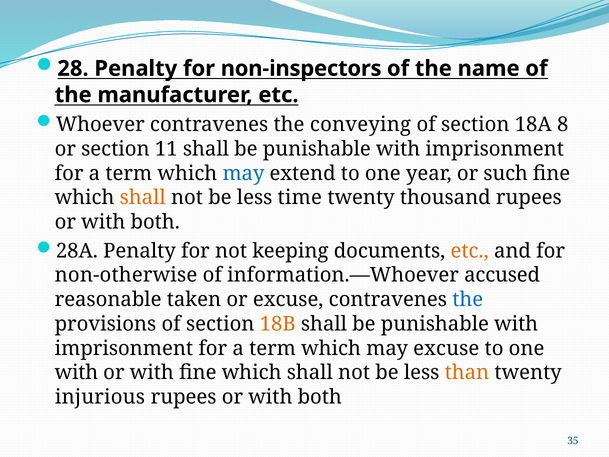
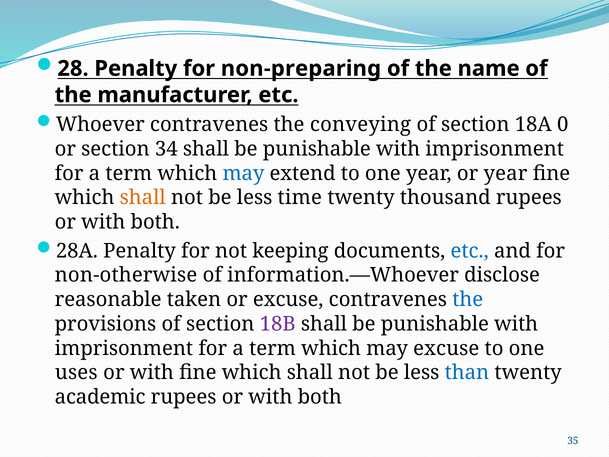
non-inspectors: non-inspectors -> non-preparing (301, 68)
8: 8 -> 0 (563, 124)
11: 11 -> 34 (166, 149)
or such: such -> year (505, 173)
etc colour: orange -> blue (470, 251)
accused: accused -> disclose (502, 275)
18B colour: orange -> purple (278, 324)
with: with -> uses (76, 372)
than colour: orange -> blue (467, 372)
injurious: injurious -> academic (100, 397)
